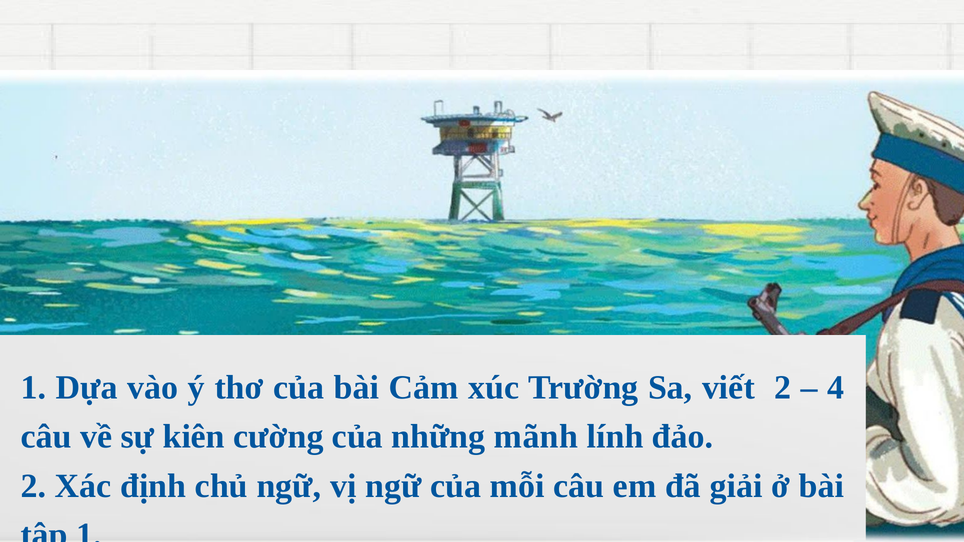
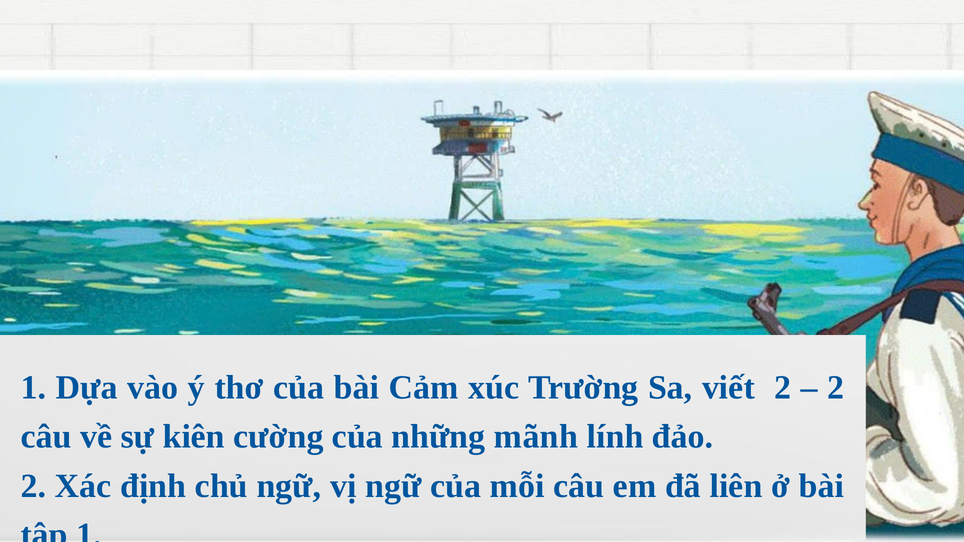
4: 4 -> 2 (836, 388)
giải: giải -> liên (736, 486)
